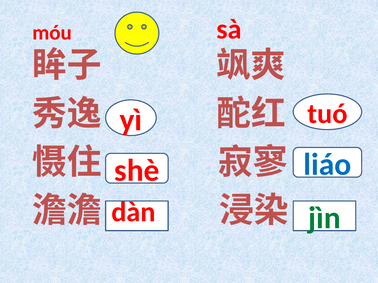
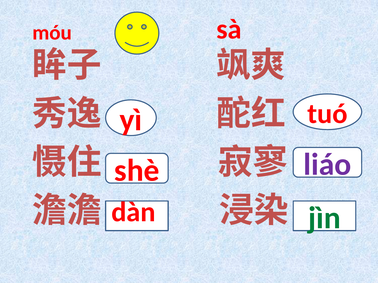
liáo colour: blue -> purple (327, 165)
